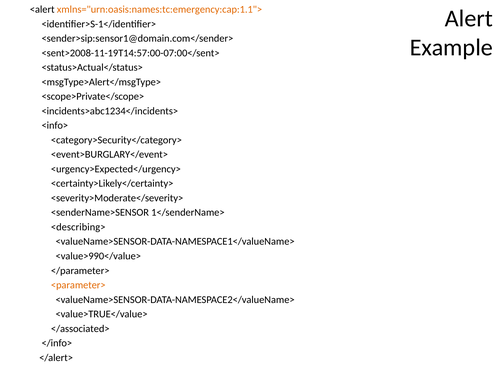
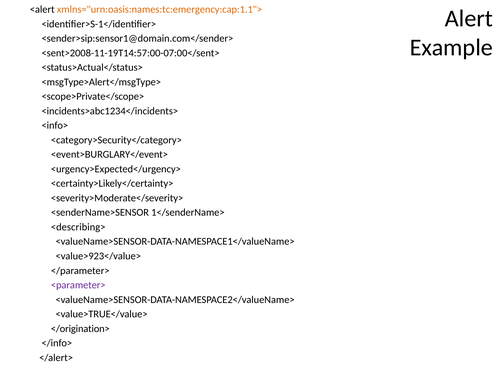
<value>990</value>: <value>990</value> -> <value>923</value> (98, 256)
<parameter> colour: orange -> purple (78, 285)
</associated>: </associated> -> </origination> (80, 329)
